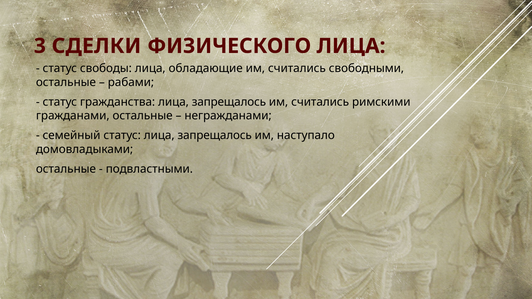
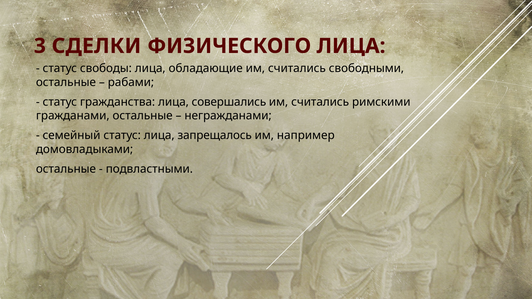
гражданства лица запрещалось: запрещалось -> совершались (229, 102)
наступало: наступало -> например (306, 136)
